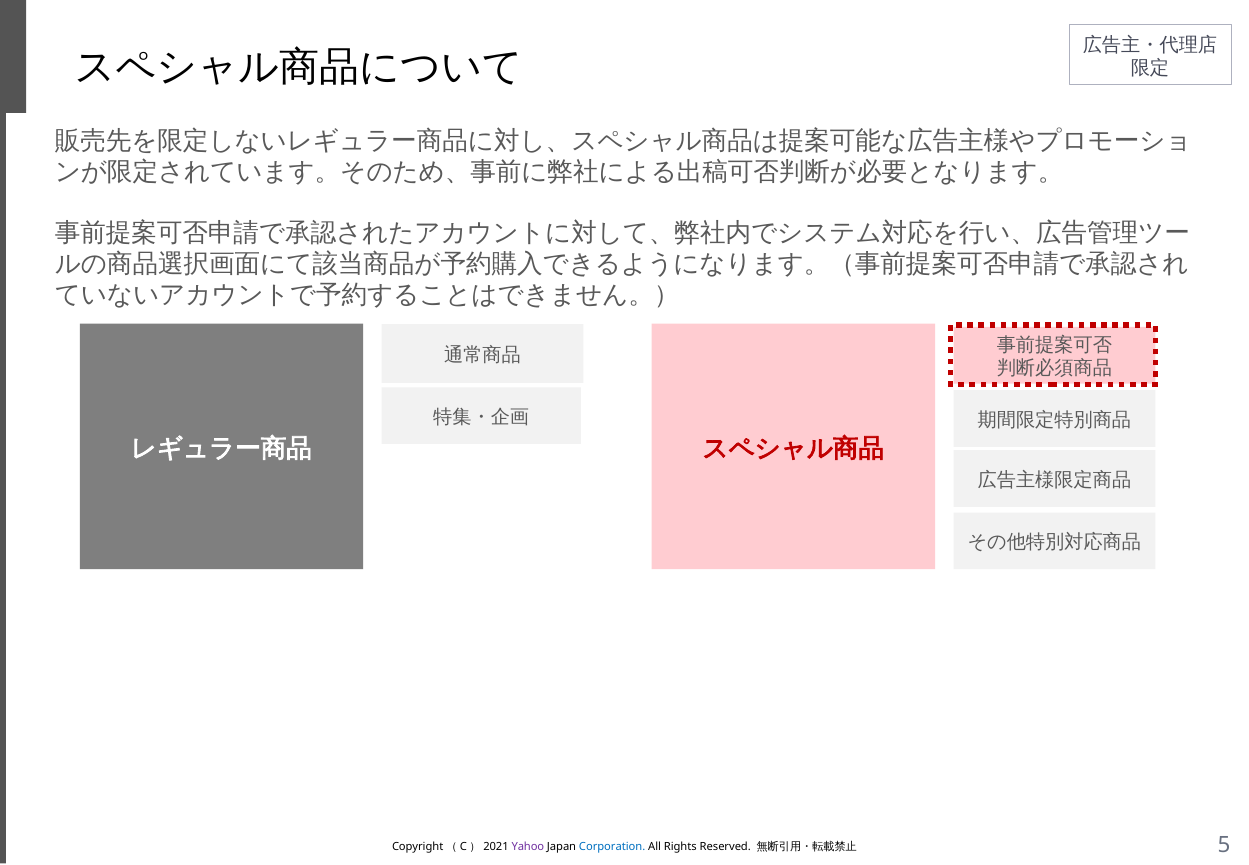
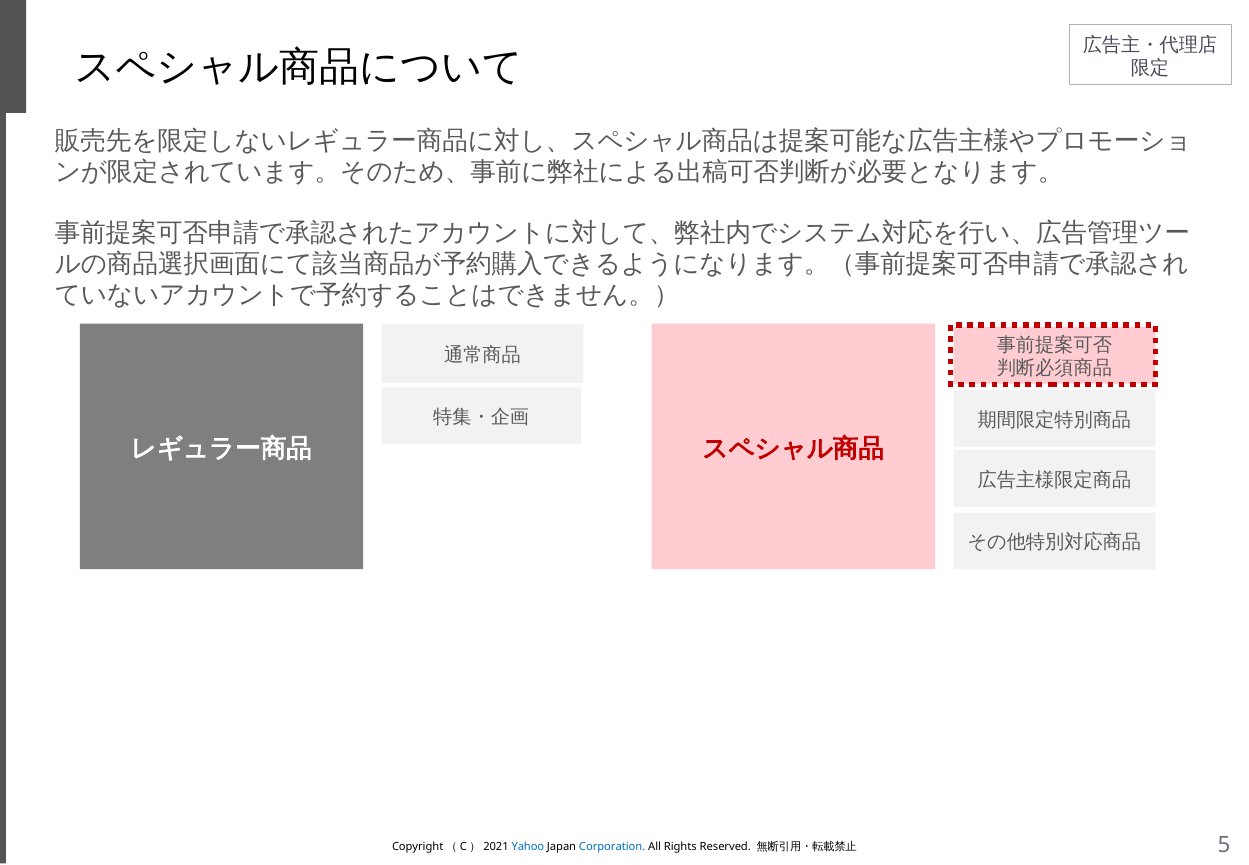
Yahoo colour: purple -> blue (528, 847)
